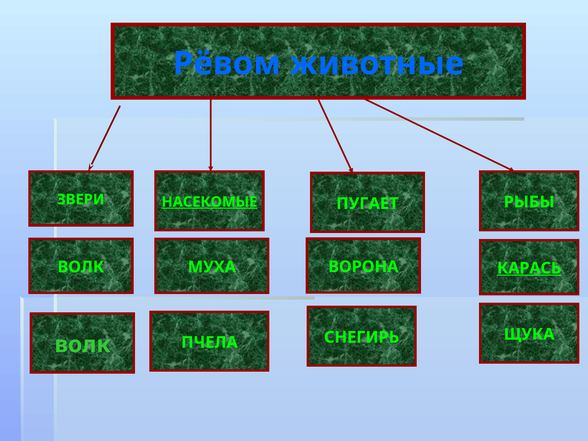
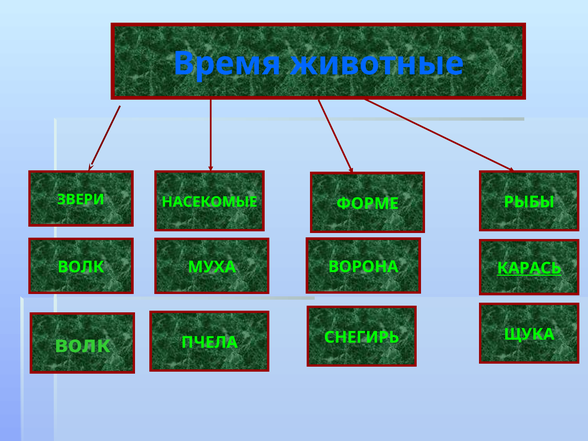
Рёвом: Рёвом -> Время (227, 64)
НАСЕКОМЫЕ underline: present -> none (209, 202)
ПУГАЕТ: ПУГАЕТ -> ФОРМЕ (367, 204)
